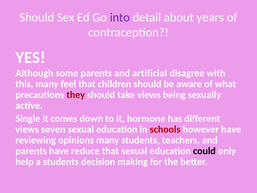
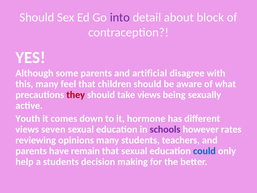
years: years -> block (210, 17)
Single: Single -> Youth (28, 118)
schools colour: red -> purple (165, 129)
however have: have -> rates (231, 129)
reduce: reduce -> remain (85, 151)
could colour: black -> blue (204, 151)
